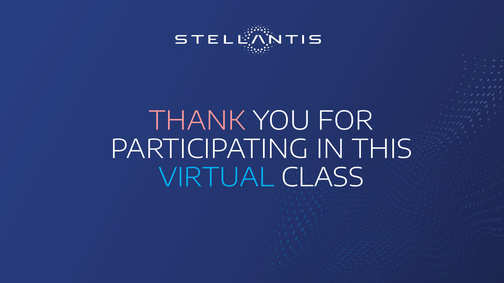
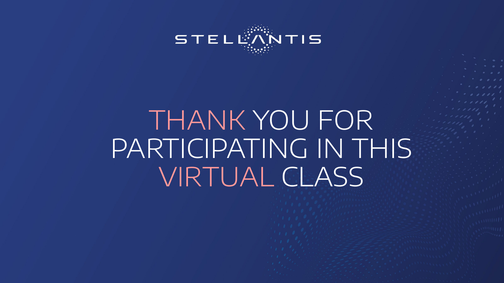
VIRTUAL colour: light blue -> pink (216, 178)
